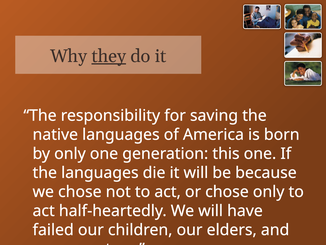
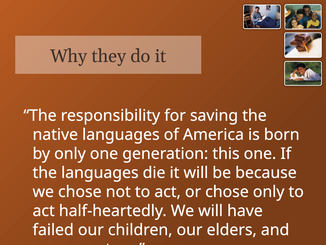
they underline: present -> none (109, 56)
